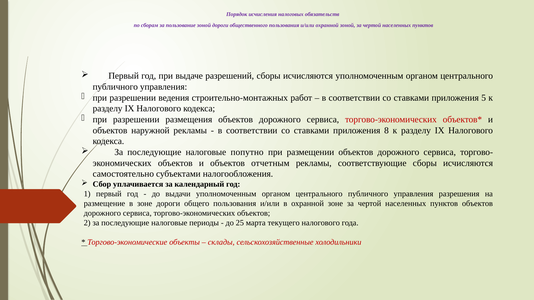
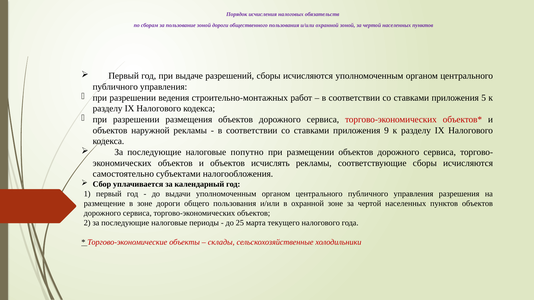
8: 8 -> 9 (387, 131)
отчетным: отчетным -> исчислять (270, 163)
